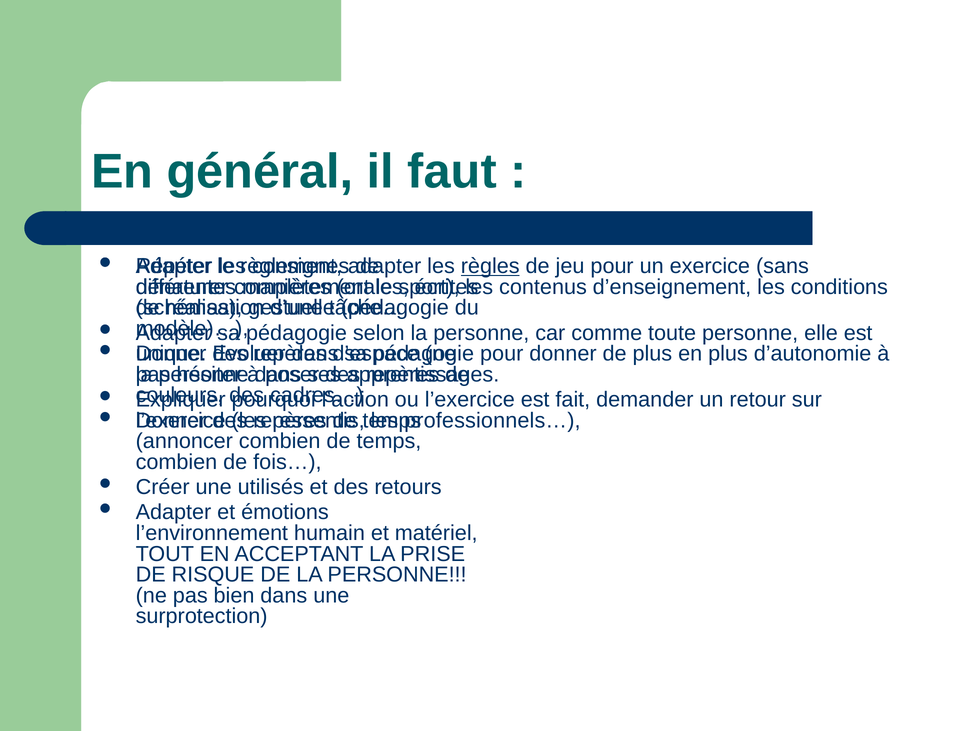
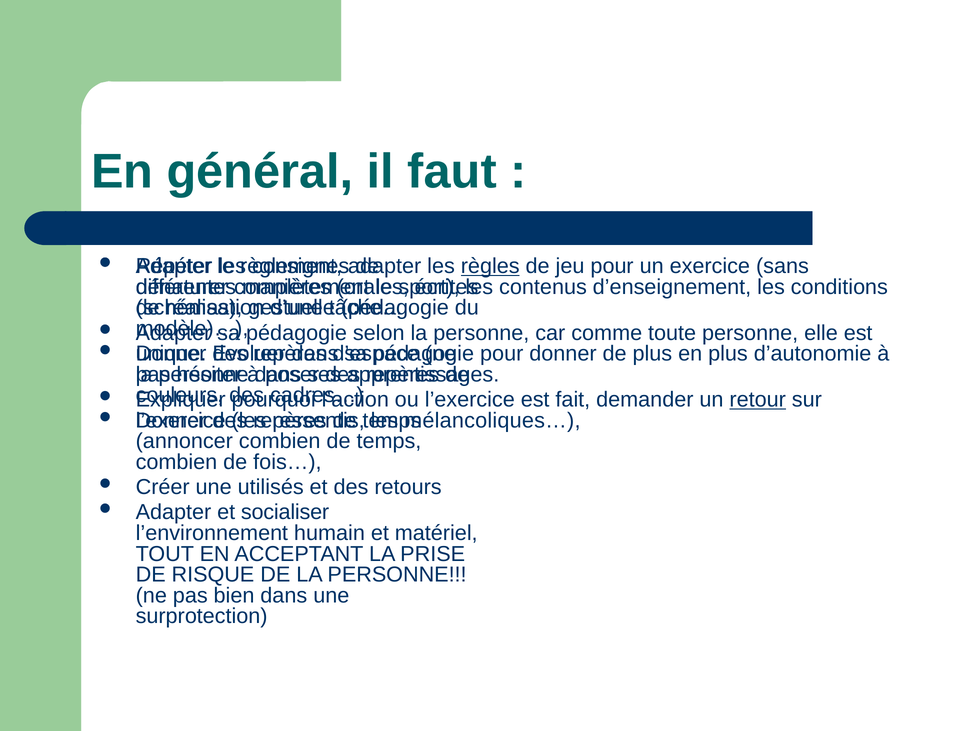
retour underline: none -> present (758, 400)
professionnels…: professionnels… -> mélancoliques… (492, 421)
émotions: émotions -> socialiser (285, 512)
